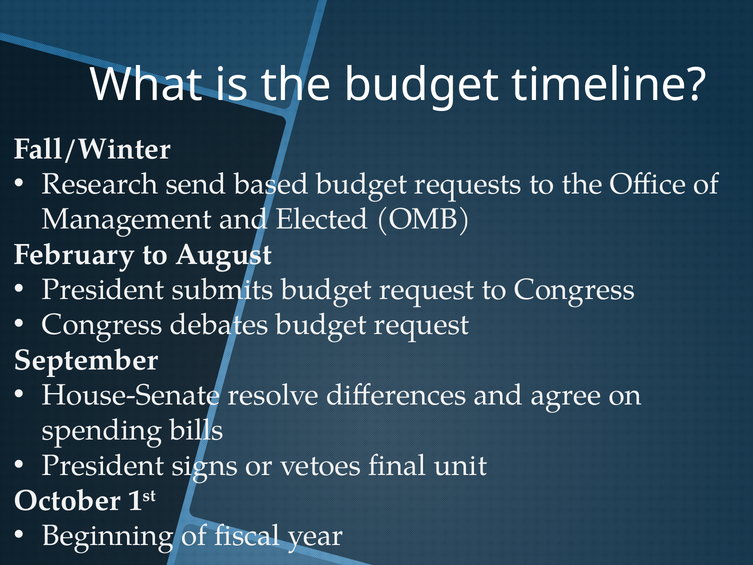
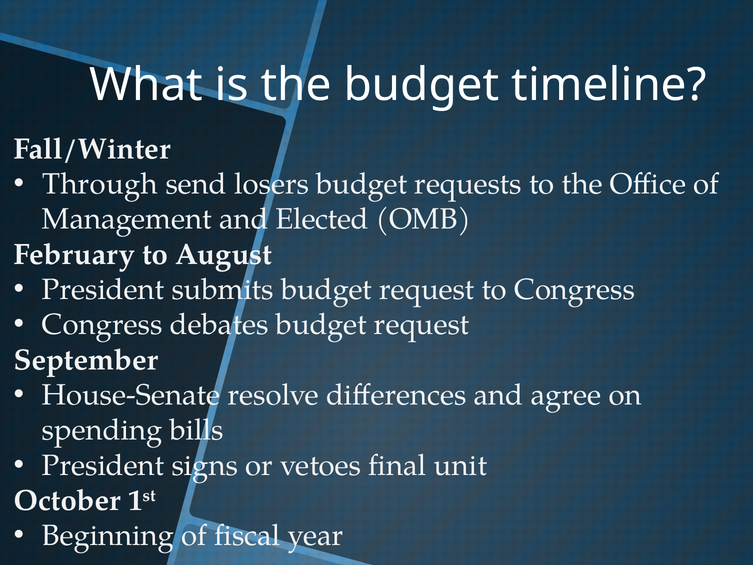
Research: Research -> Through (100, 184)
based: based -> losers (272, 184)
